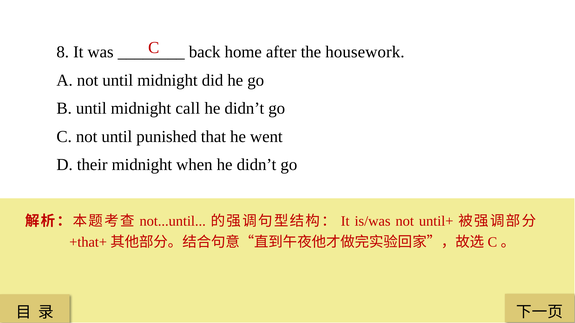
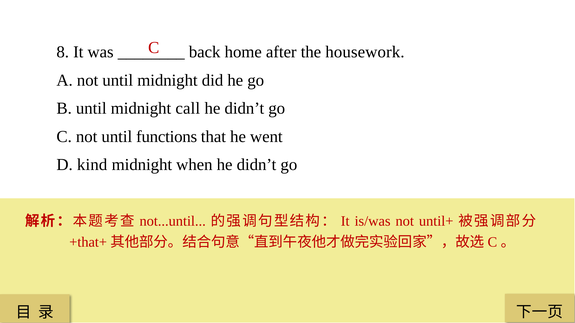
punished: punished -> functions (167, 137)
their: their -> kind (92, 165)
